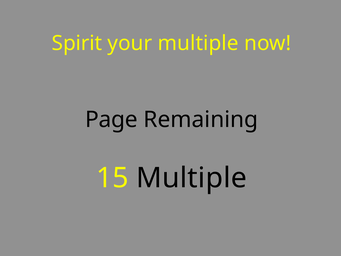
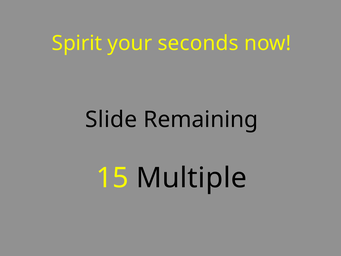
your multiple: multiple -> seconds (198, 43)
Page: Page -> Slide (111, 119)
